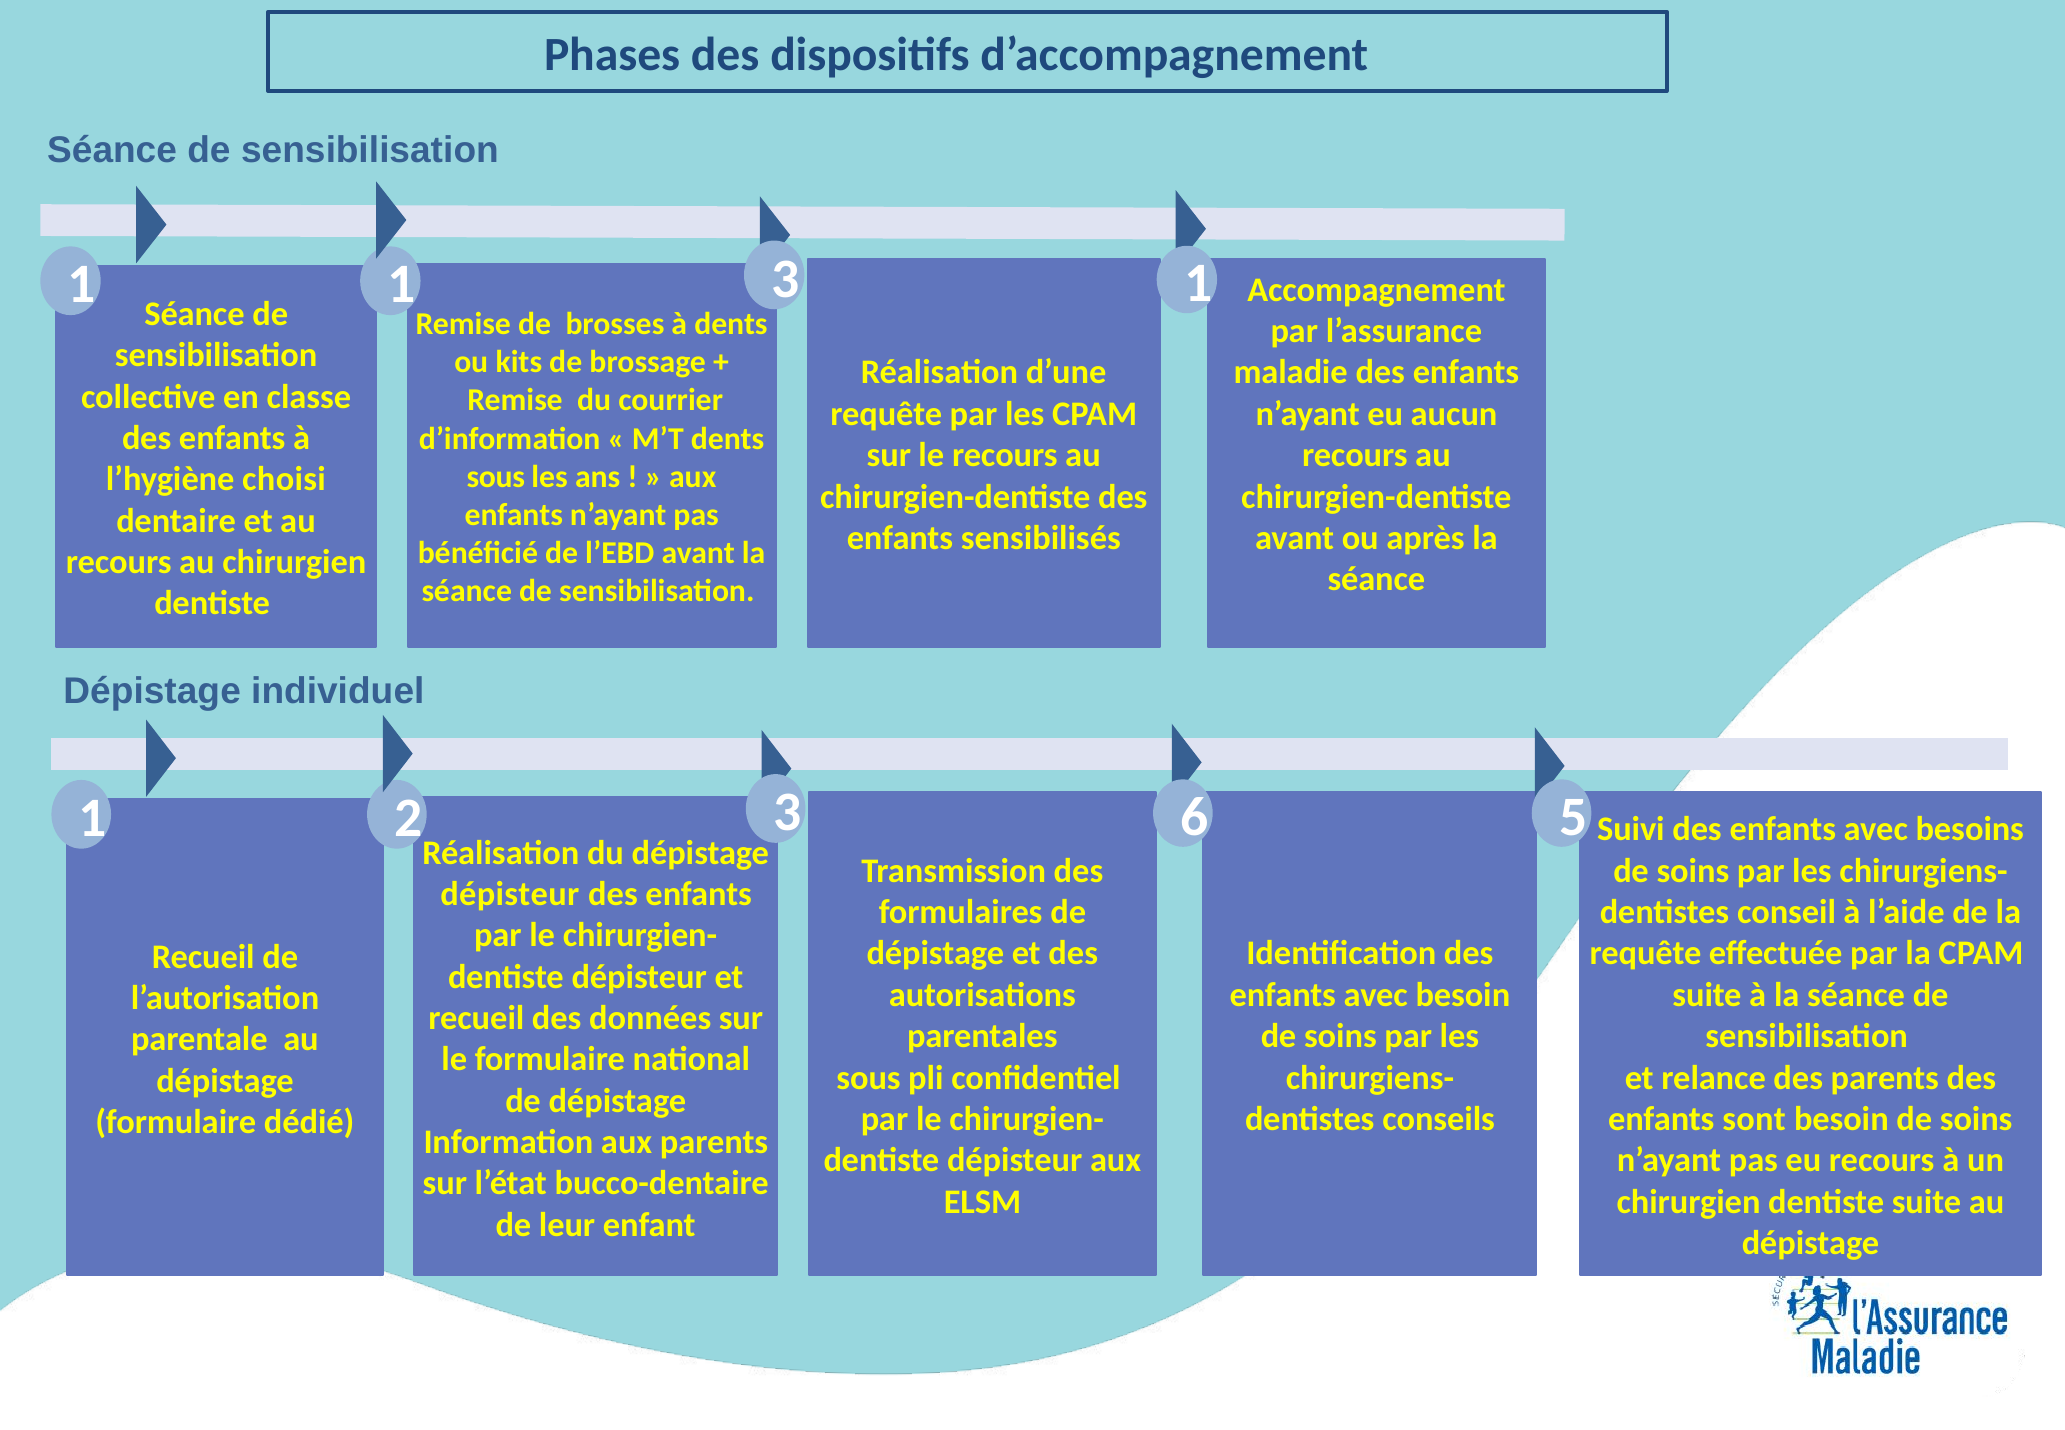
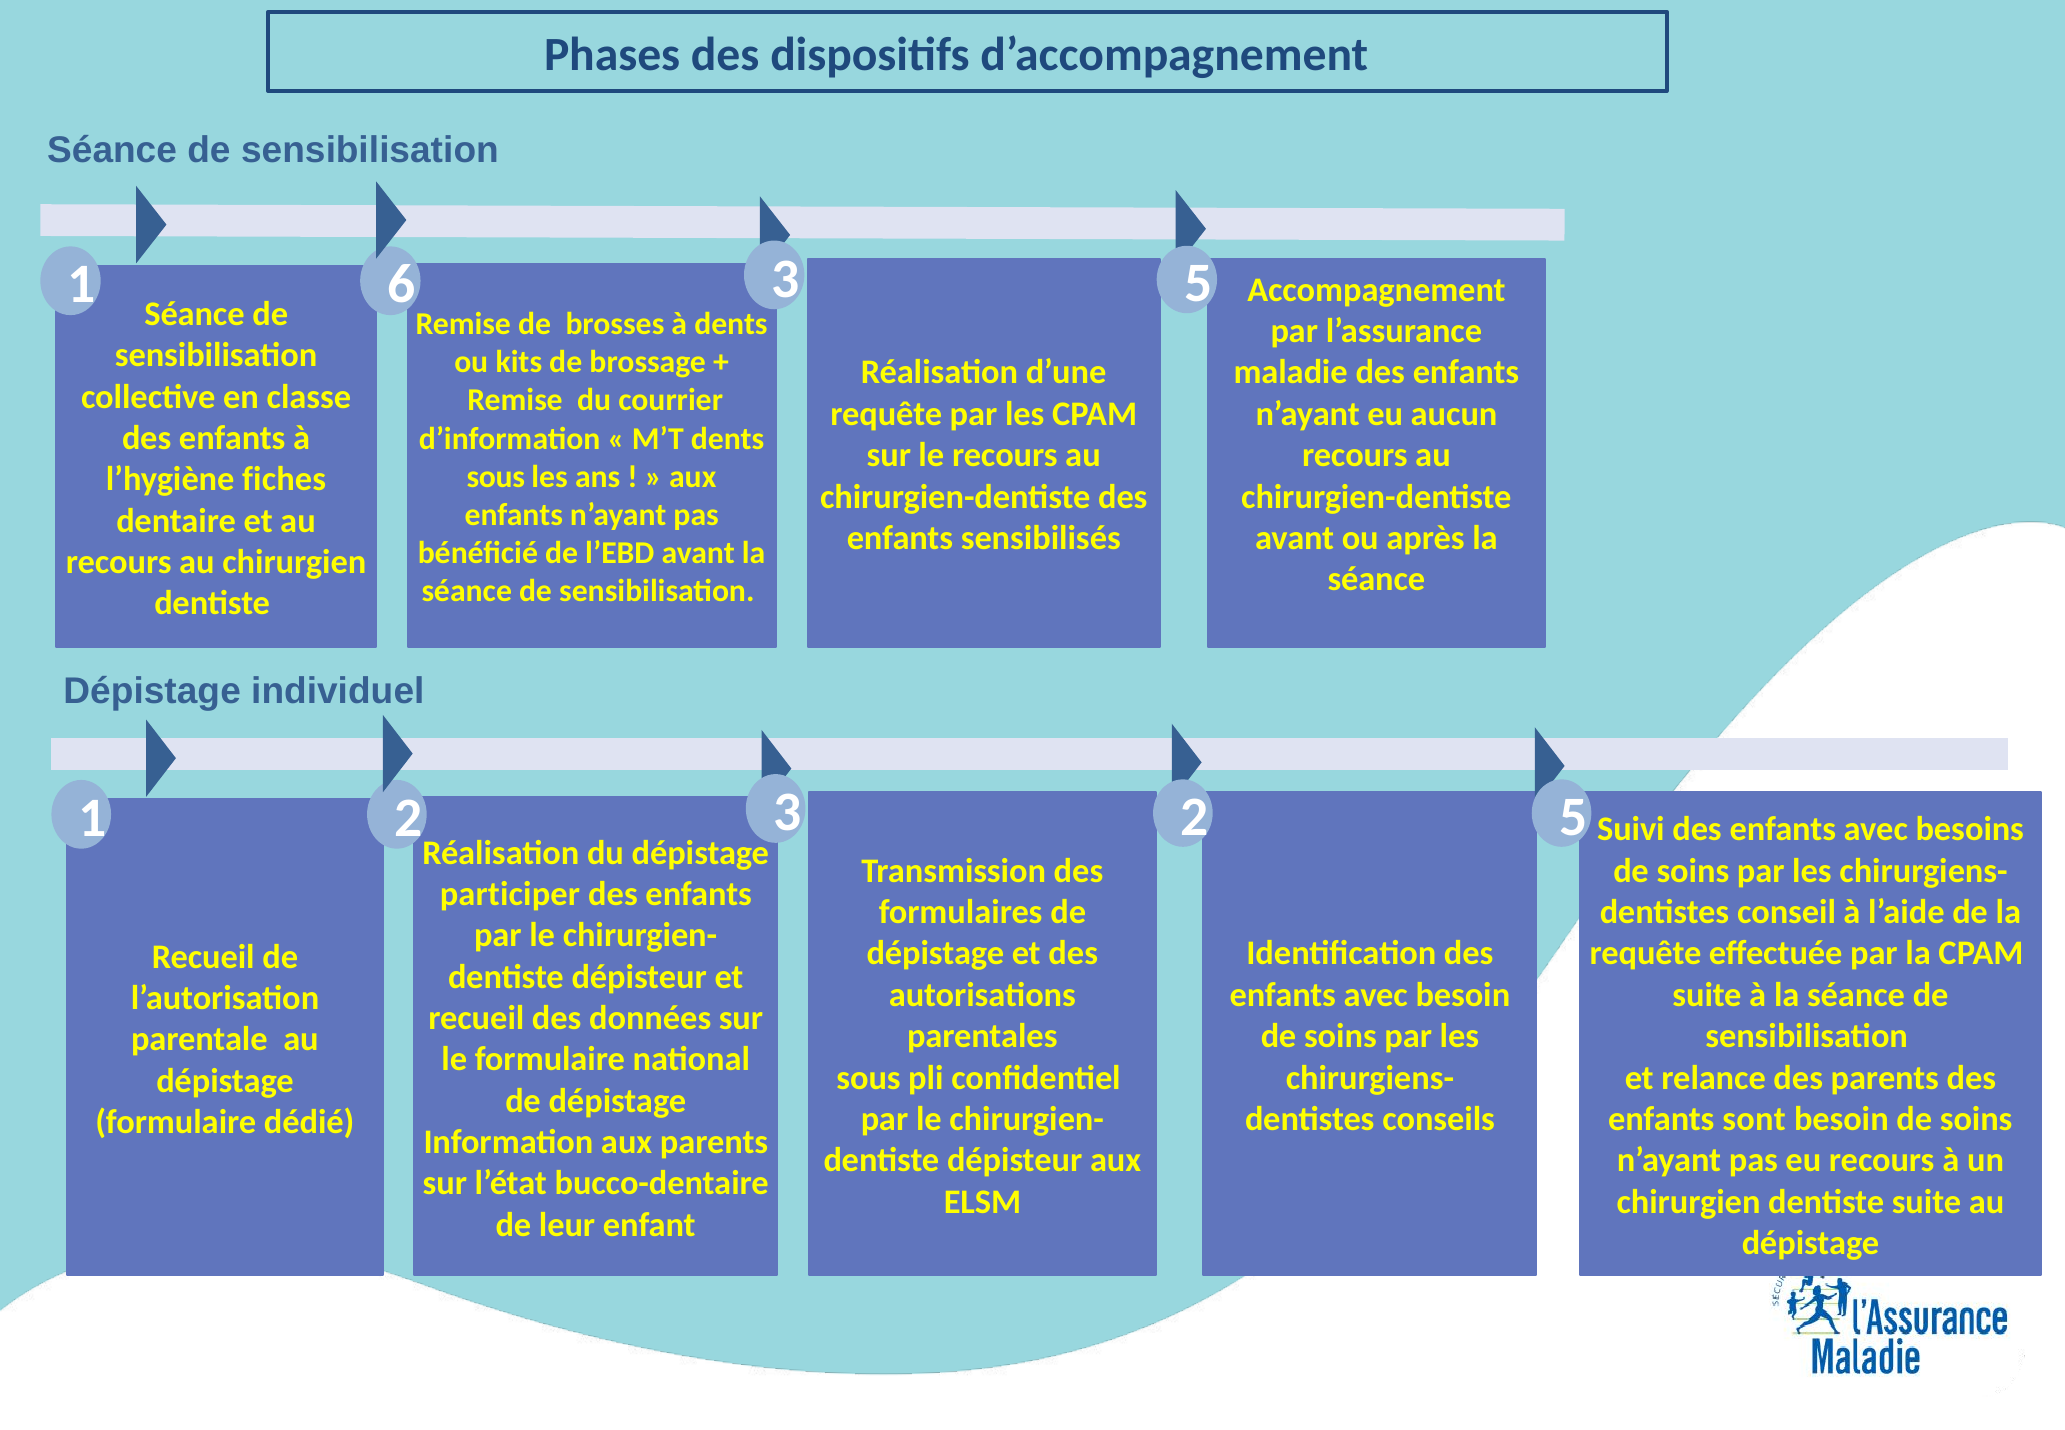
3 1: 1 -> 5 (1198, 283)
1 1: 1 -> 6 (402, 285)
choisi: choisi -> fiches (284, 479)
3 6: 6 -> 2 (1195, 817)
dépisteur: dépisteur -> participer (510, 894)
